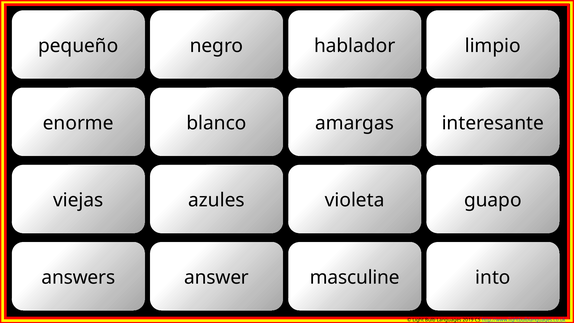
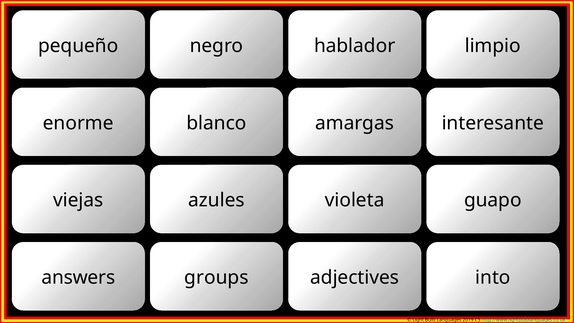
answer: answer -> groups (216, 277)
masculine: masculine -> adjectives (355, 277)
